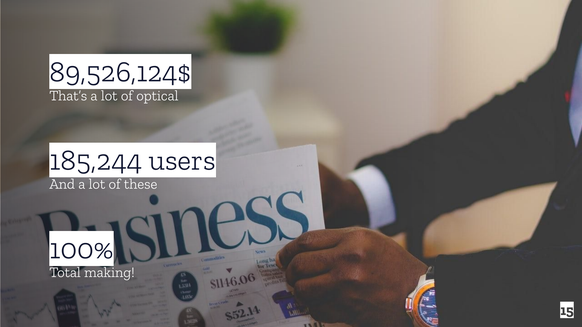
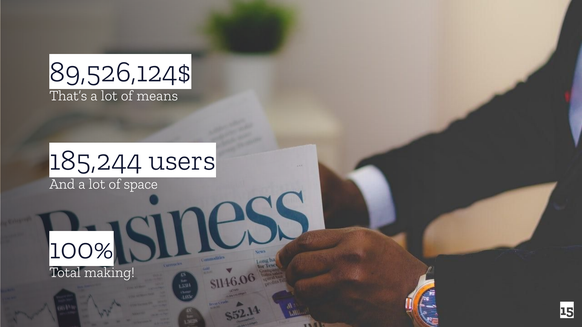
optical: optical -> means (157, 96)
these: these -> space (141, 184)
